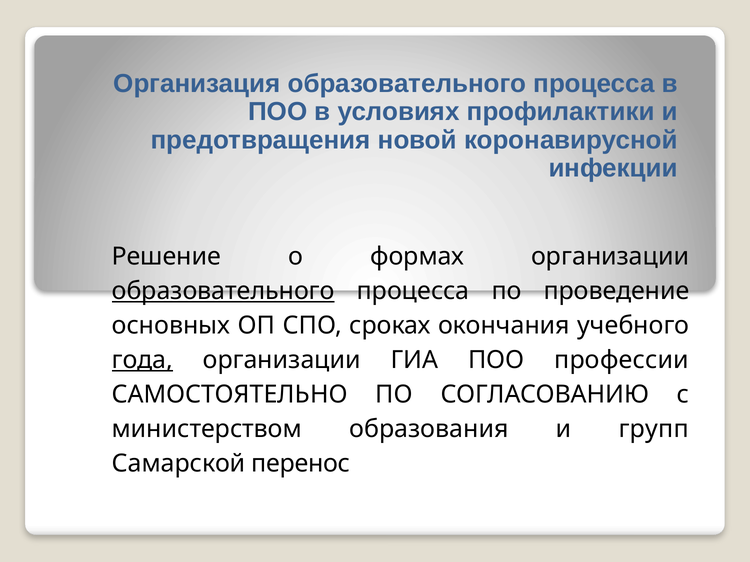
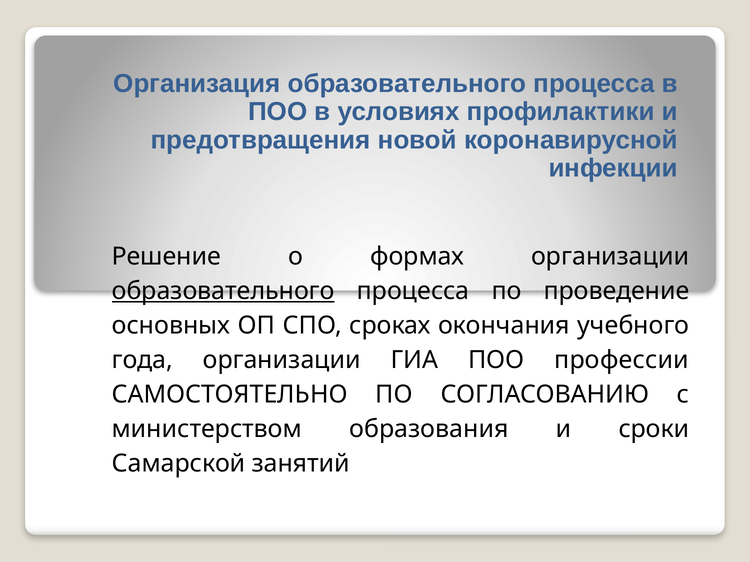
года underline: present -> none (142, 360)
групп: групп -> сроки (654, 429)
перенос: перенос -> занятий (301, 464)
